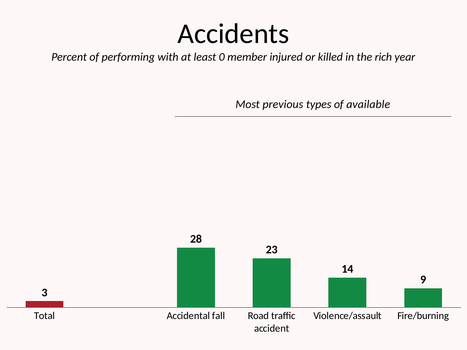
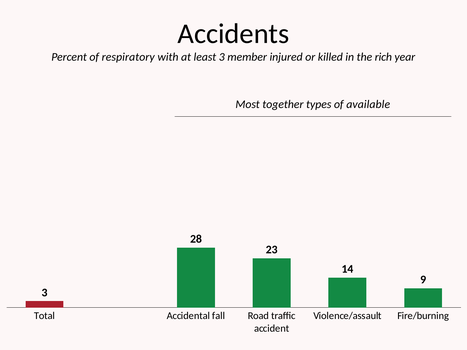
performing: performing -> respiratory (128, 57)
least 0: 0 -> 3 (222, 57)
previous: previous -> together (283, 104)
